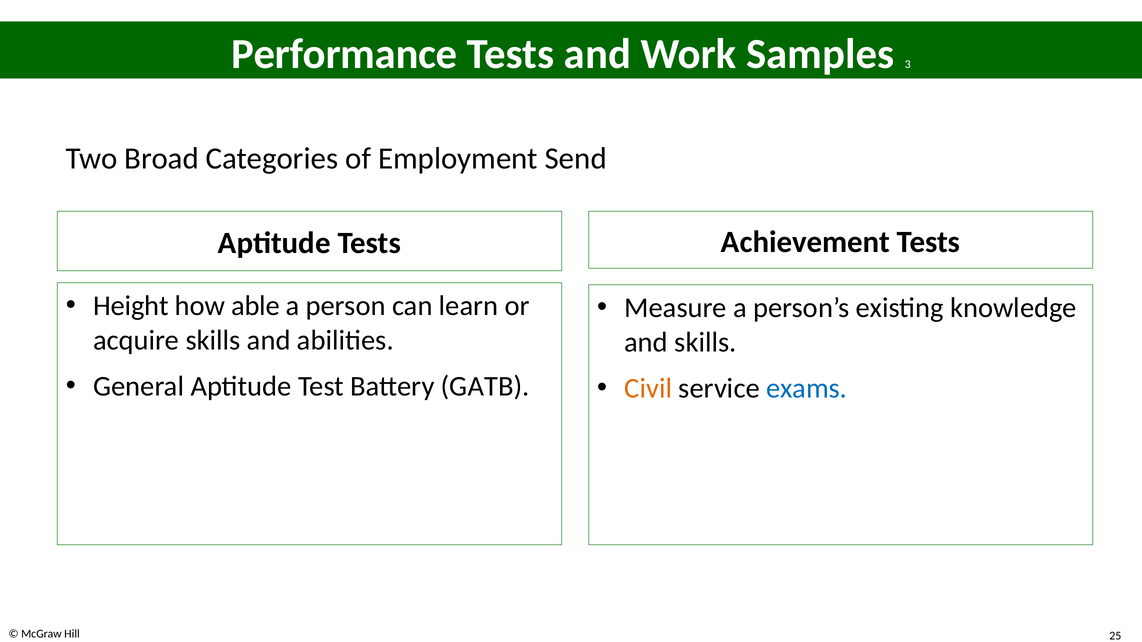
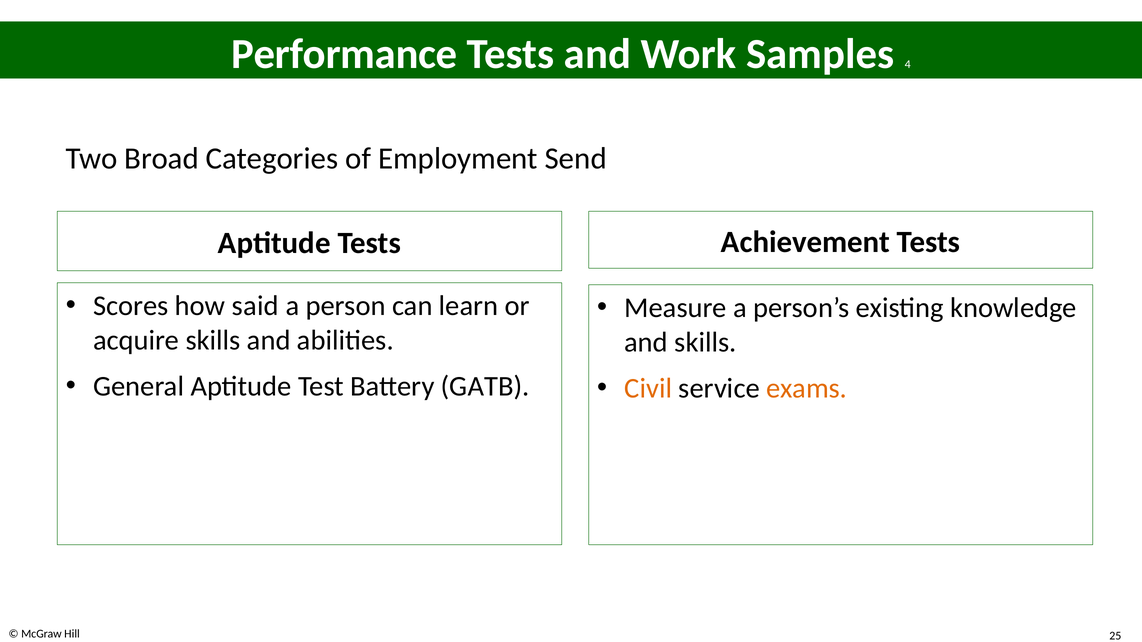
3: 3 -> 4 (908, 65)
Height: Height -> Scores (131, 306)
able: able -> said (255, 306)
exams colour: blue -> orange (807, 389)
